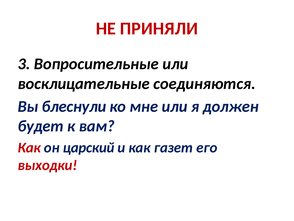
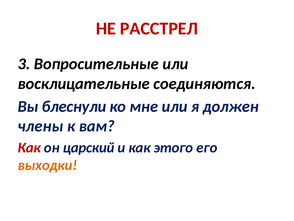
ПРИНЯЛИ: ПРИНЯЛИ -> РАССТРЕЛ (159, 28)
будет: будет -> члены (40, 126)
газет: газет -> этого (173, 147)
выходки colour: red -> orange (47, 165)
